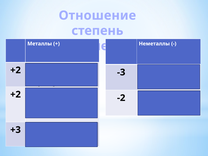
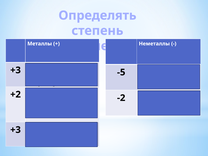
Отношение: Отношение -> Определять (97, 15)
+2: +2 -> +3 (16, 70)
-3: -3 -> -5 (121, 72)
